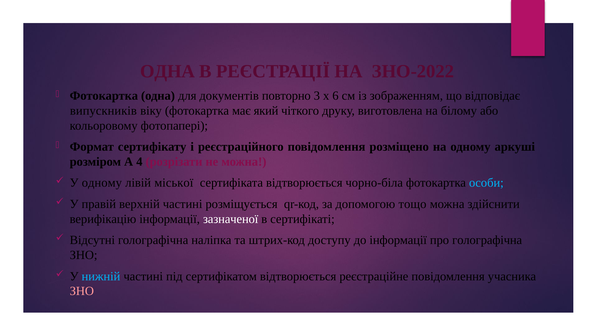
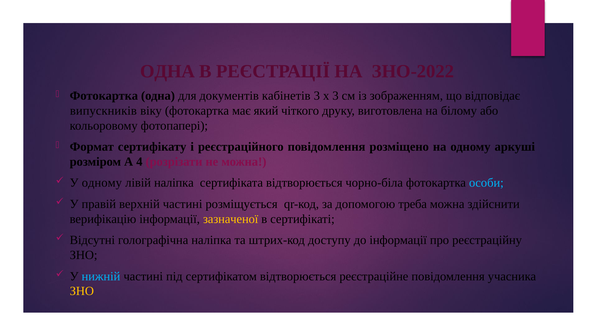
повторно: повторно -> кабінетів (286, 96)
х 6: 6 -> 3 (335, 96)
лівій міської: міської -> наліпка (174, 183)
тощо: тощо -> треба (413, 204)
зазначеної colour: white -> yellow (231, 219)
про голографічна: голографічна -> реєстраційну (487, 240)
ЗНО colour: pink -> yellow (82, 291)
